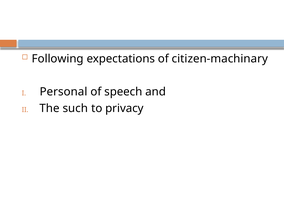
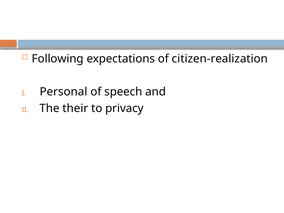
citizen-machinary: citizen-machinary -> citizen-realization (220, 59)
such: such -> their (75, 108)
